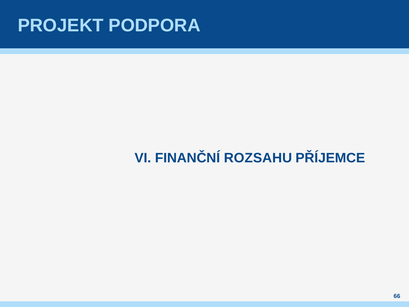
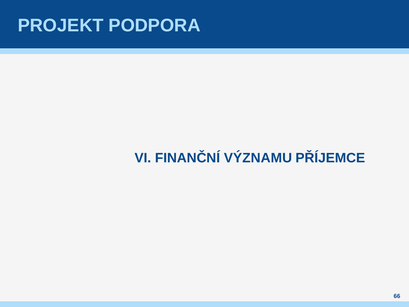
ROZSAHU: ROZSAHU -> VÝZNAMU (258, 158)
